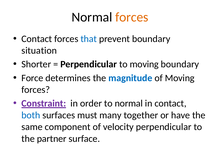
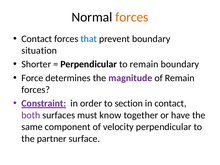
to moving: moving -> remain (144, 64)
magnitude colour: blue -> purple (130, 78)
of Moving: Moving -> Remain (180, 78)
to normal: normal -> section (129, 103)
both colour: blue -> purple (31, 115)
many: many -> know (110, 115)
